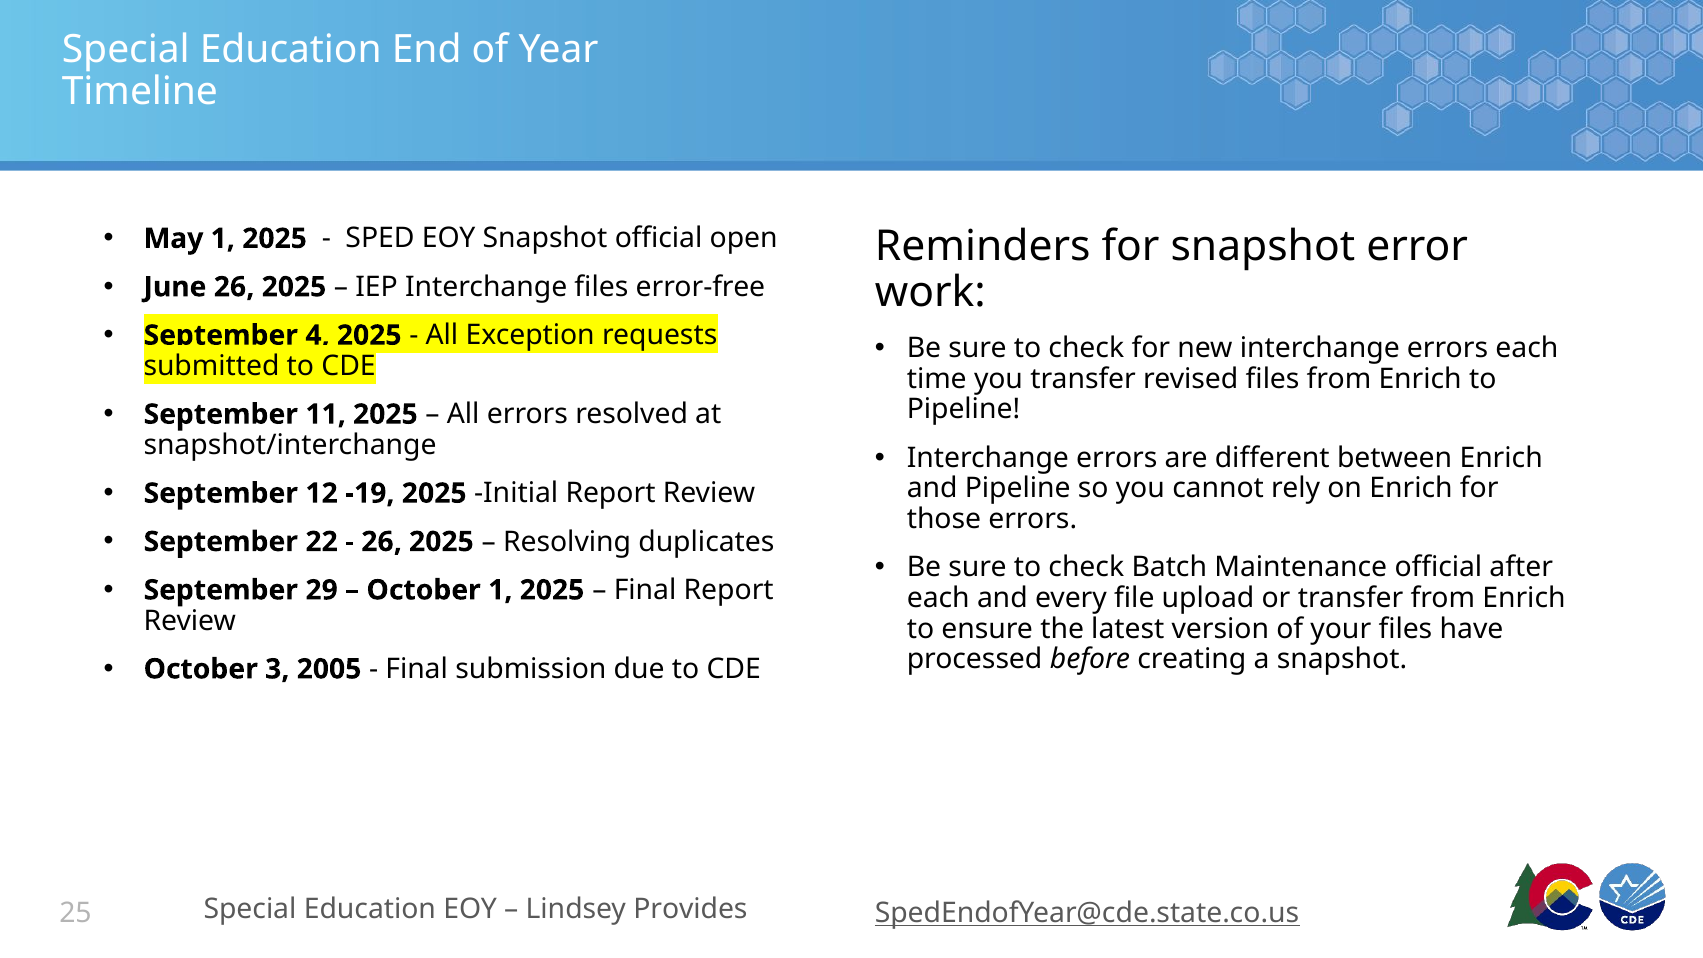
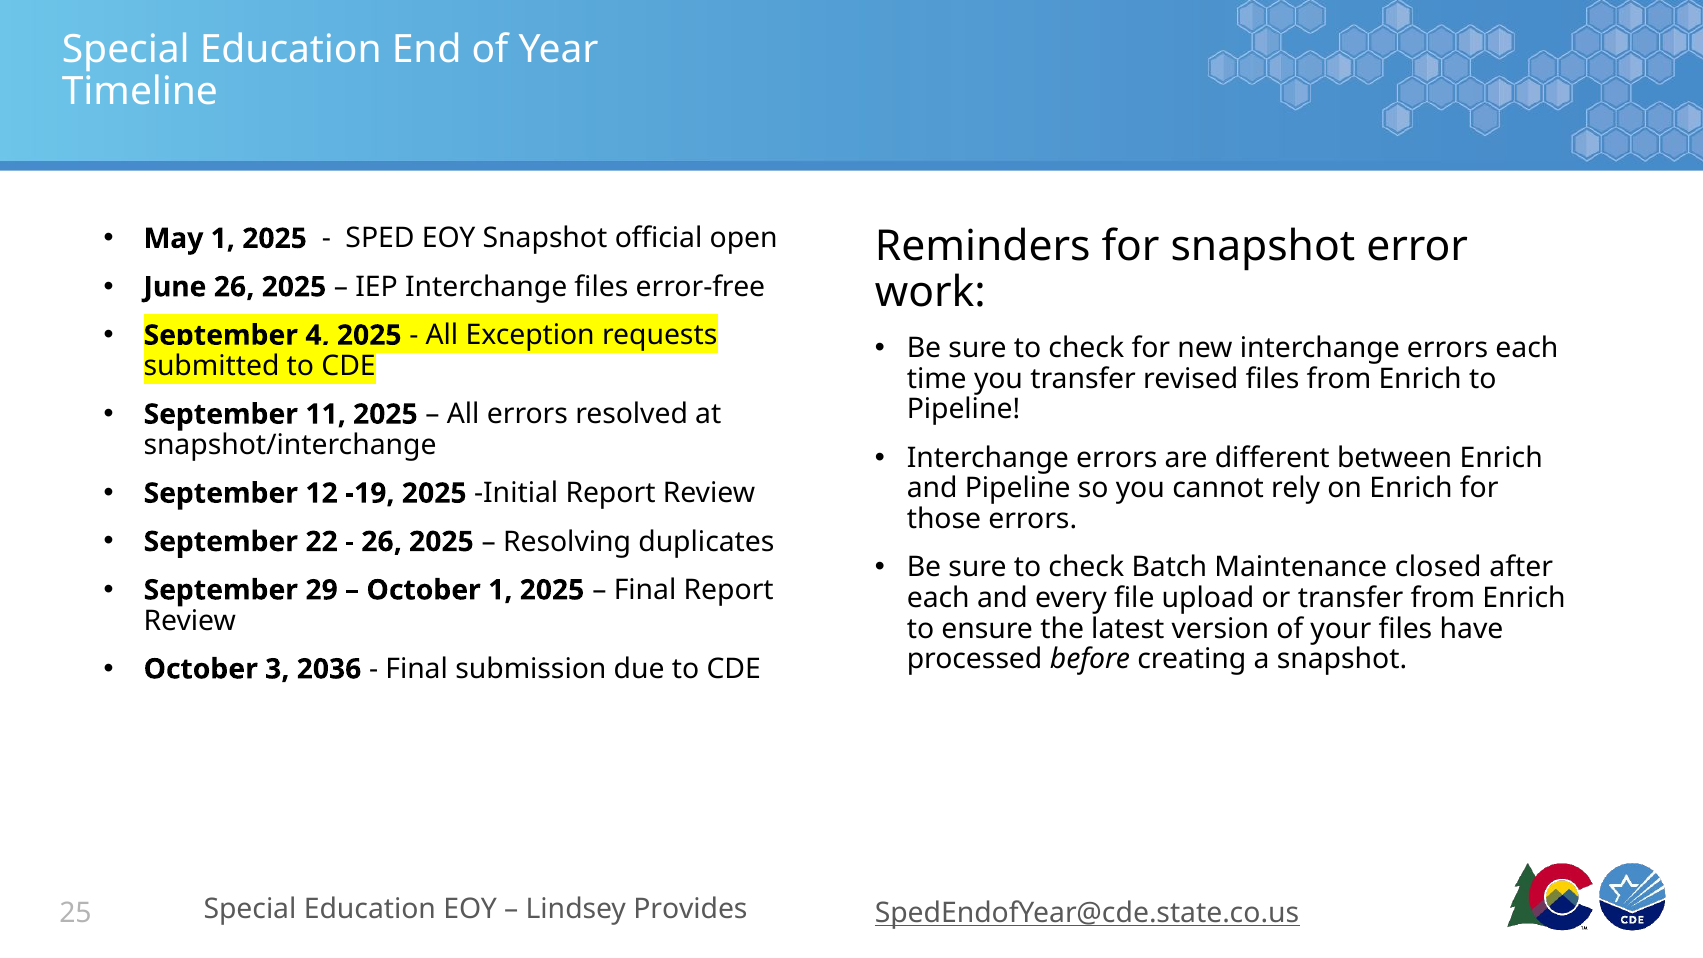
Maintenance official: official -> closed (1438, 568)
2005: 2005 -> 2036 (329, 669)
